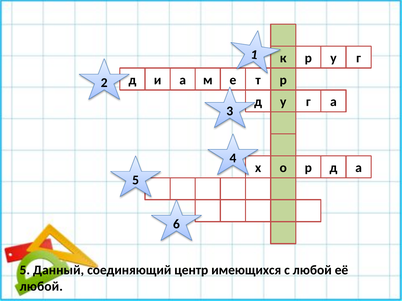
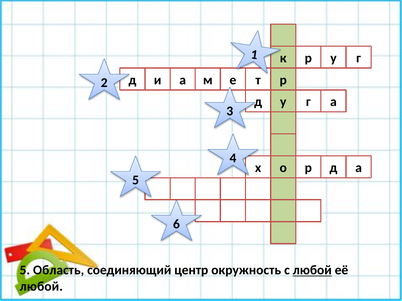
Данный: Данный -> Область (59, 271)
имеющихся: имеющихся -> окружность (246, 271)
любой underline: none -> present (312, 271)
